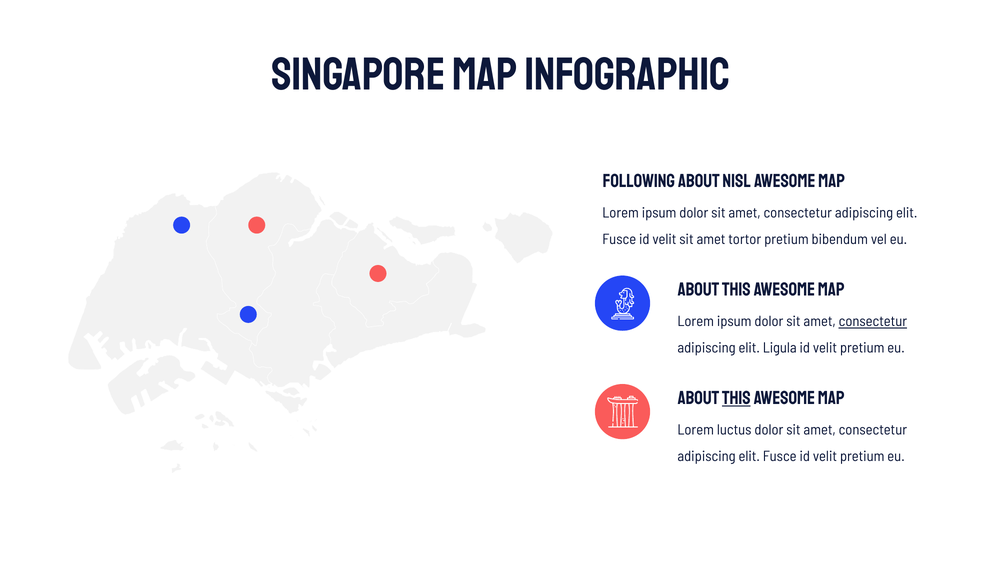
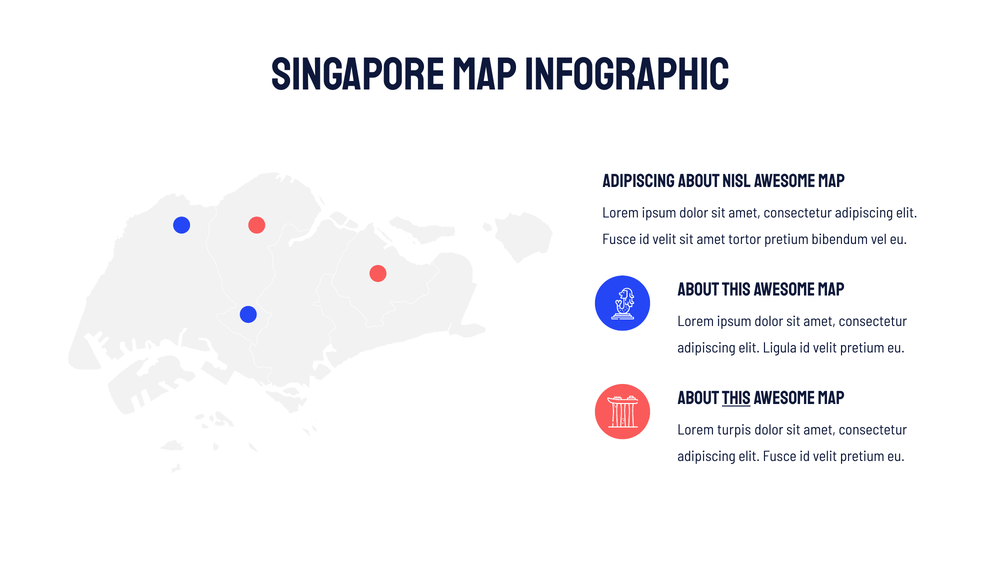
Following: Following -> Adipiscing (639, 181)
consectetur underline: present -> none (873, 321)
luctus: luctus -> turpis (734, 430)
